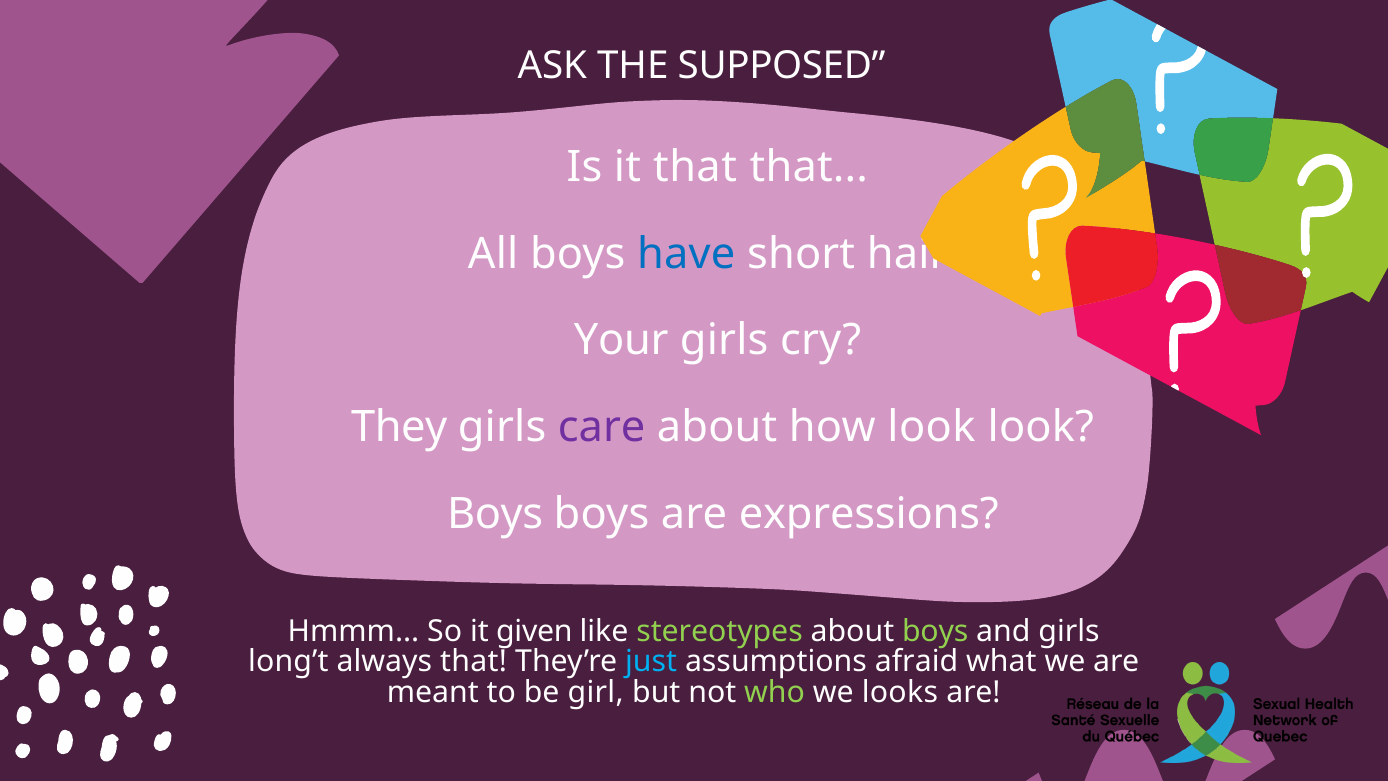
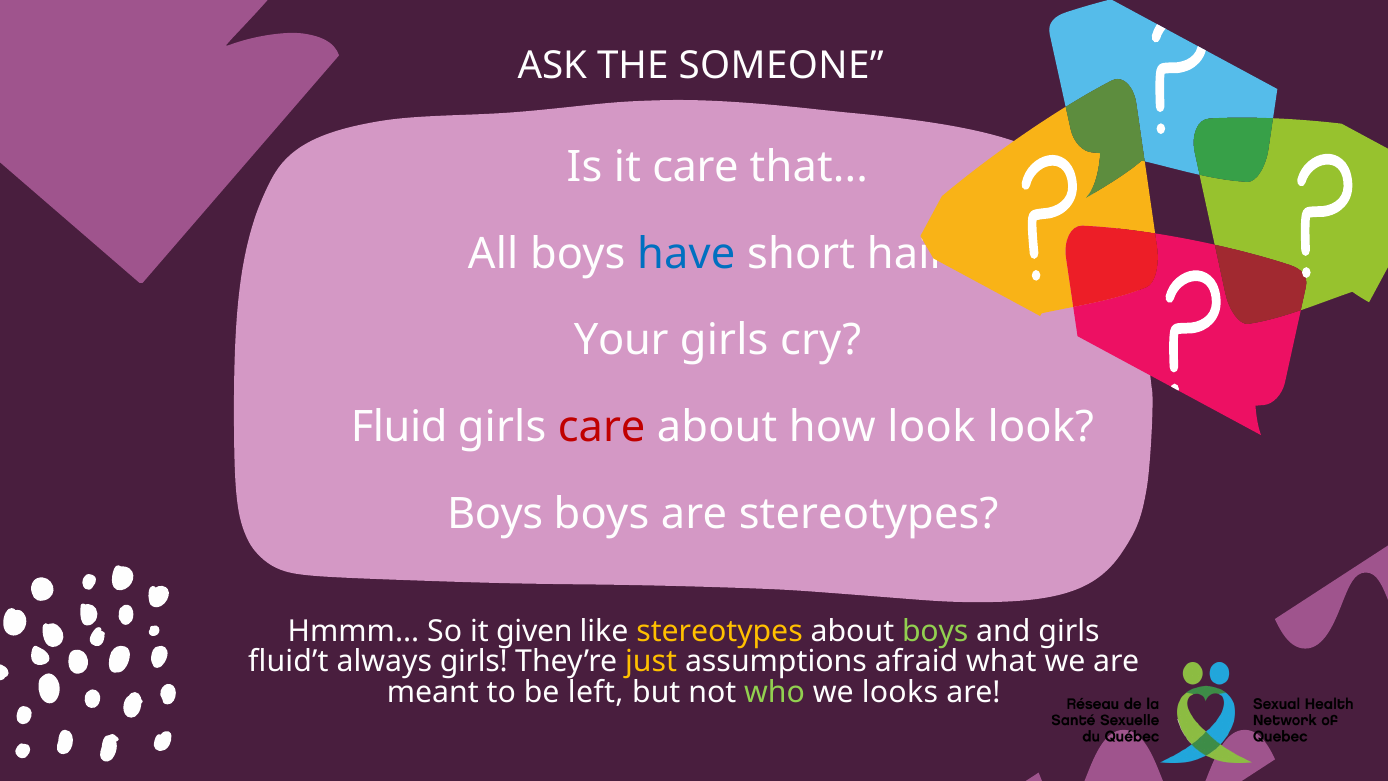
SUPPOSED: SUPPOSED -> SOMEONE (781, 66)
it that: that -> care (695, 167)
They: They -> Fluid (399, 427)
care colour: purple -> red (602, 427)
are expressions: expressions -> stereotypes (869, 514)
stereotypes colour: light green -> yellow (720, 631)
long’t: long’t -> fluid’t (288, 662)
always that: that -> girls (474, 662)
just colour: light blue -> yellow (651, 662)
girl: girl -> left (596, 692)
